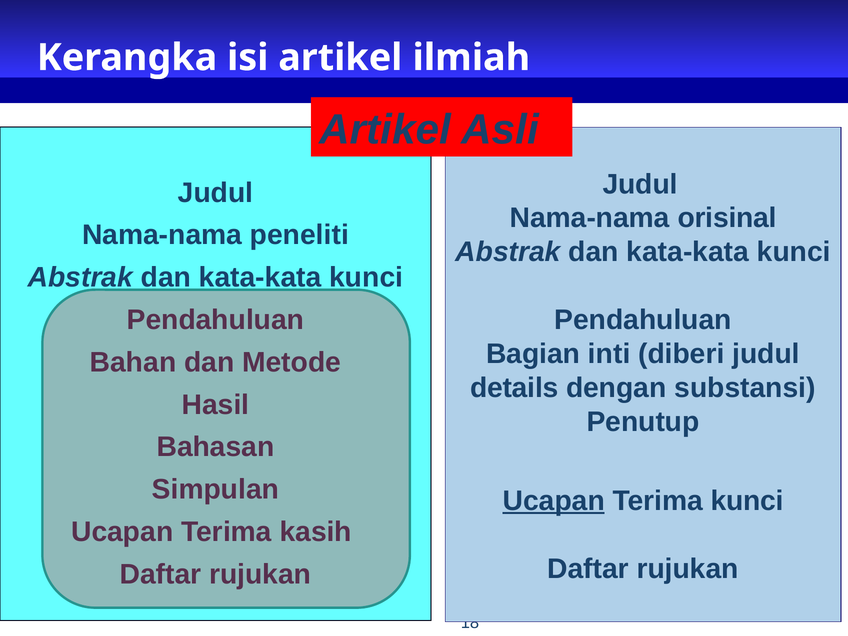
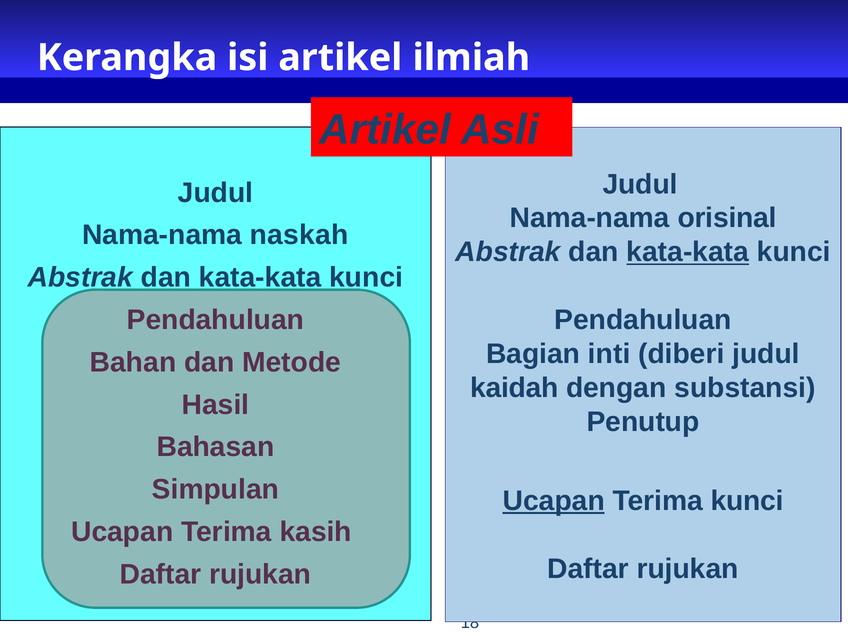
peneliti: peneliti -> naskah (299, 235)
kata-kata underline: none -> present (688, 252)
details: details -> kaidah (514, 388)
